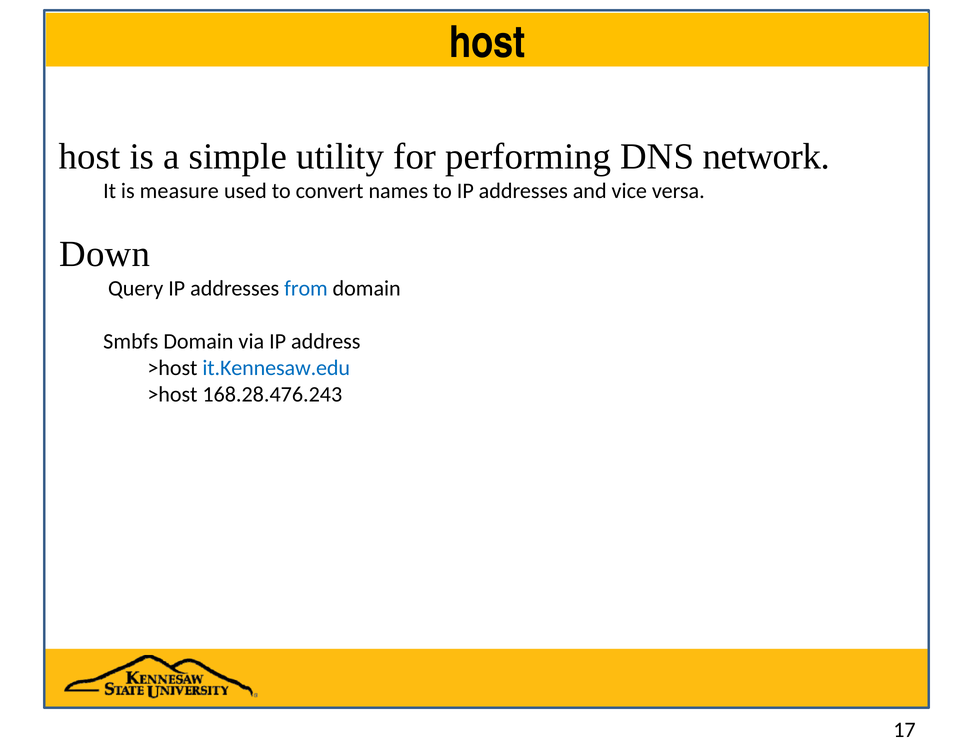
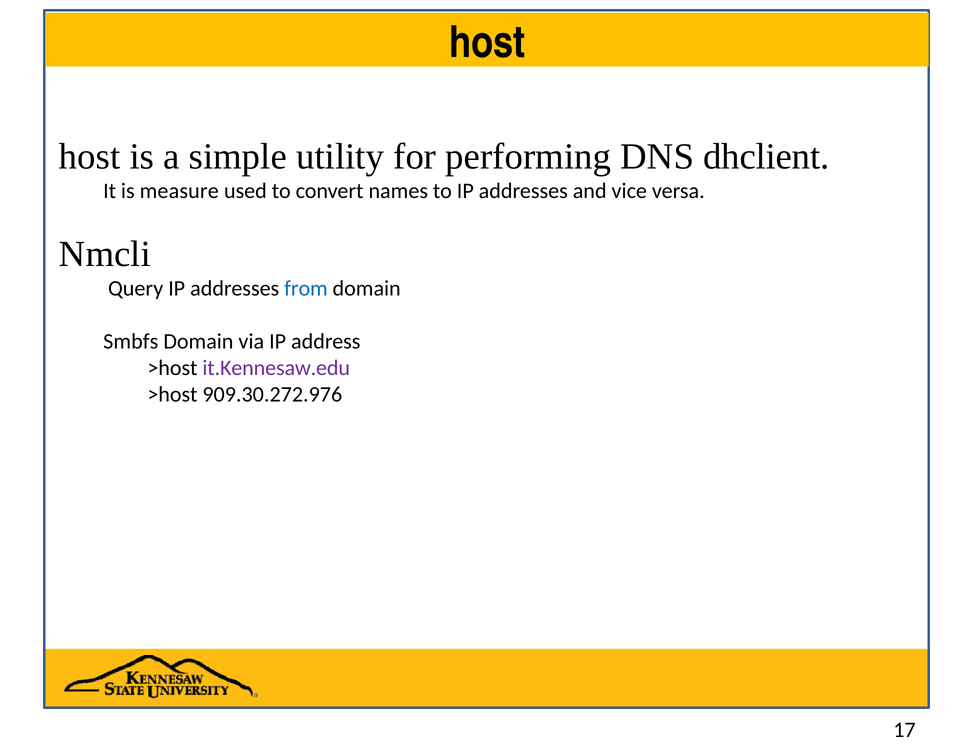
network: network -> dhclient (766, 157)
Down: Down -> Nmcli (105, 254)
it.Kennesaw.edu colour: blue -> purple (276, 368)
168.28.476.243: 168.28.476.243 -> 909.30.272.976 (272, 394)
